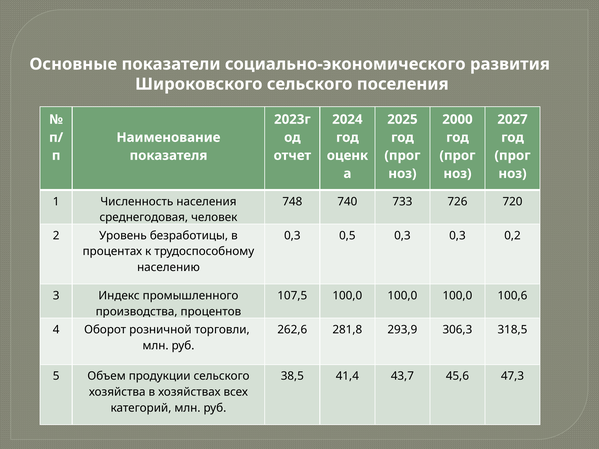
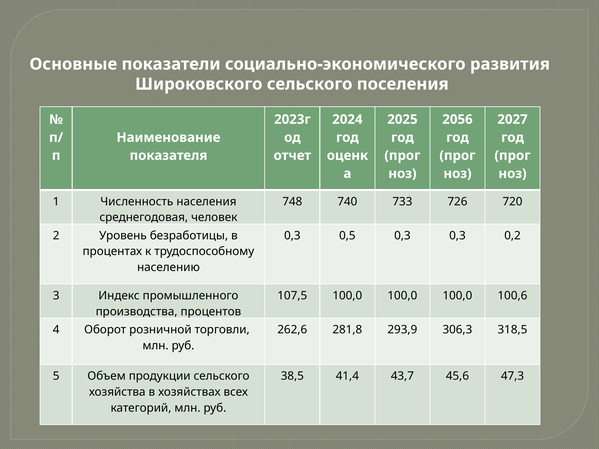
2000: 2000 -> 2056 (457, 119)
